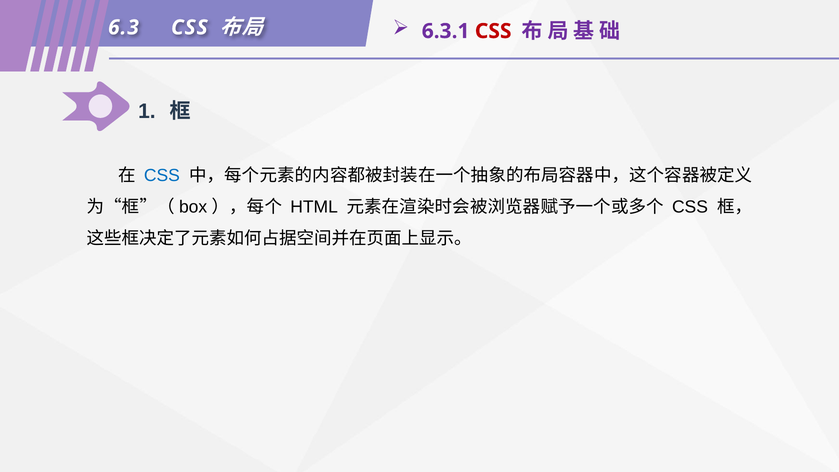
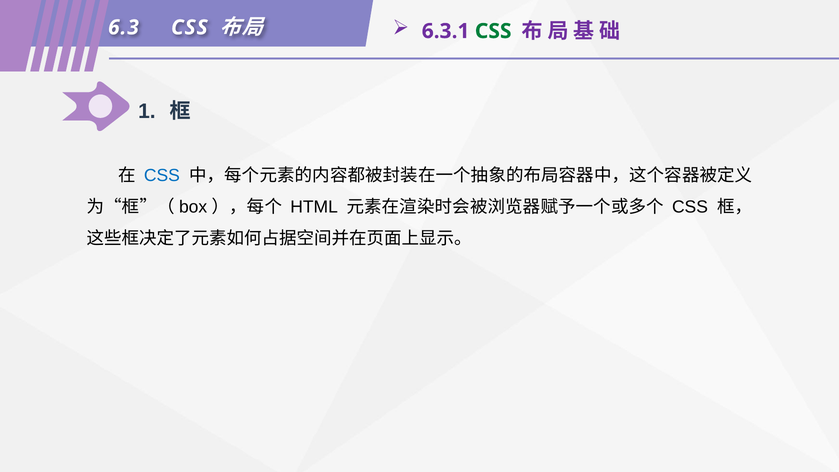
CSS colour: red -> green (493, 31)
